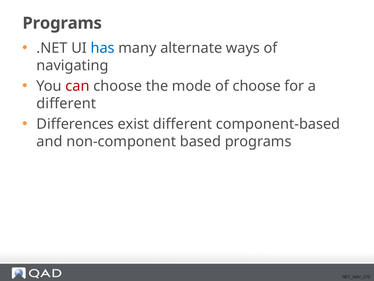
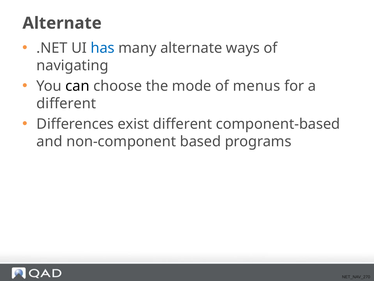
Programs: Programs -> Alternate (62, 23)
can colour: red -> black (78, 86)
of choose: choose -> menus (257, 86)
